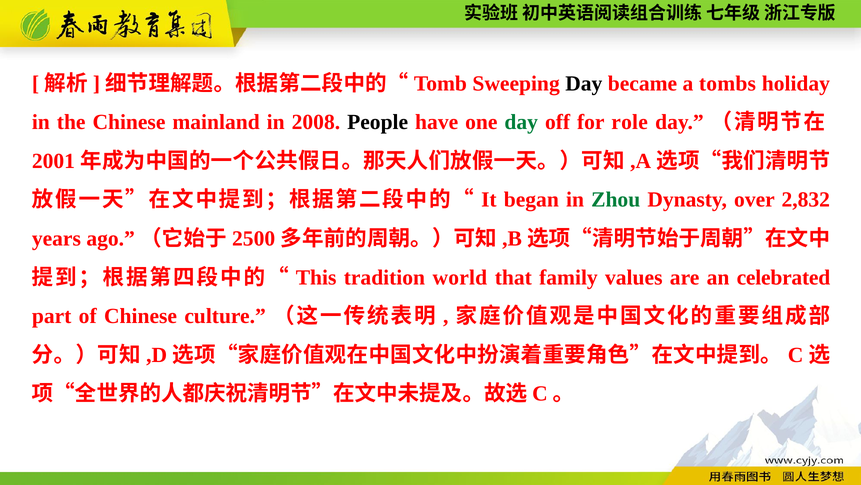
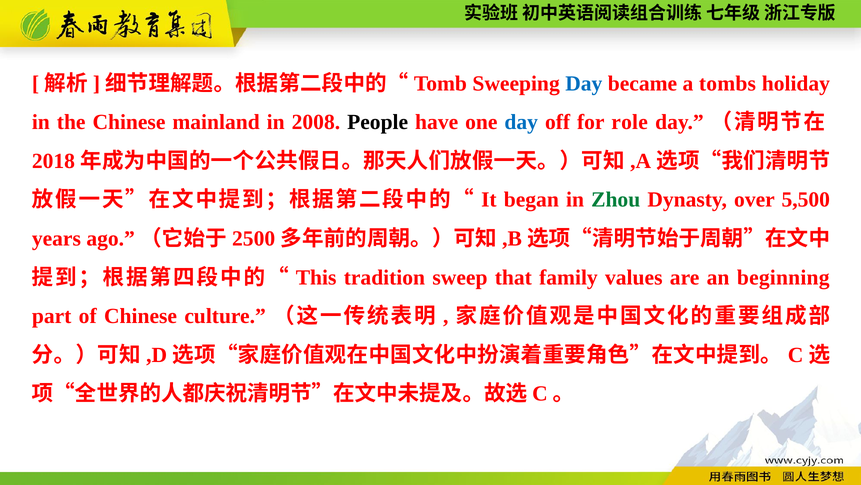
Day colour: black -> blue (584, 83)
day colour: green -> blue (521, 122)
2001: 2001 -> 2018 (53, 161)
2,832: 2,832 -> 5,500 (806, 200)
world: world -> sweep (460, 277)
celebrated: celebrated -> beginning (783, 277)
